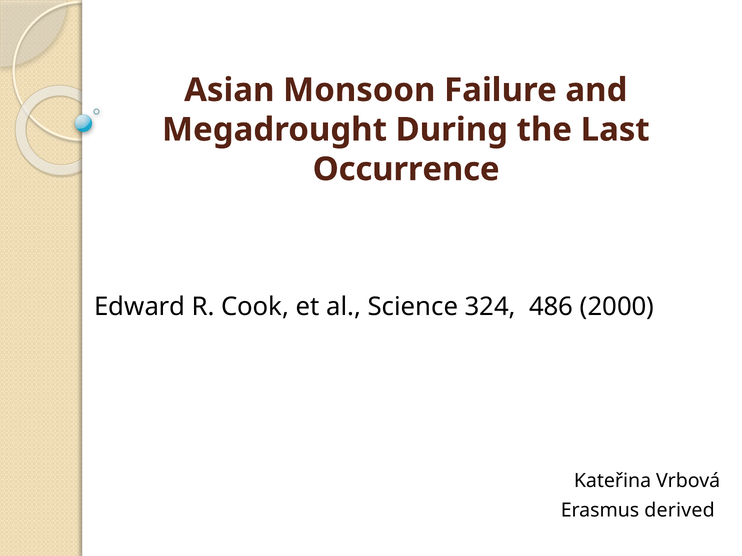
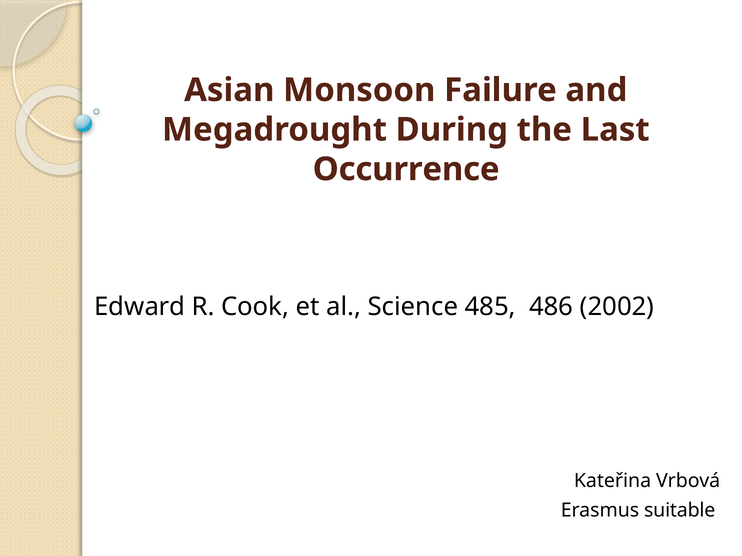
324: 324 -> 485 (490, 307)
2000: 2000 -> 2002 (617, 307)
derived: derived -> suitable (680, 511)
